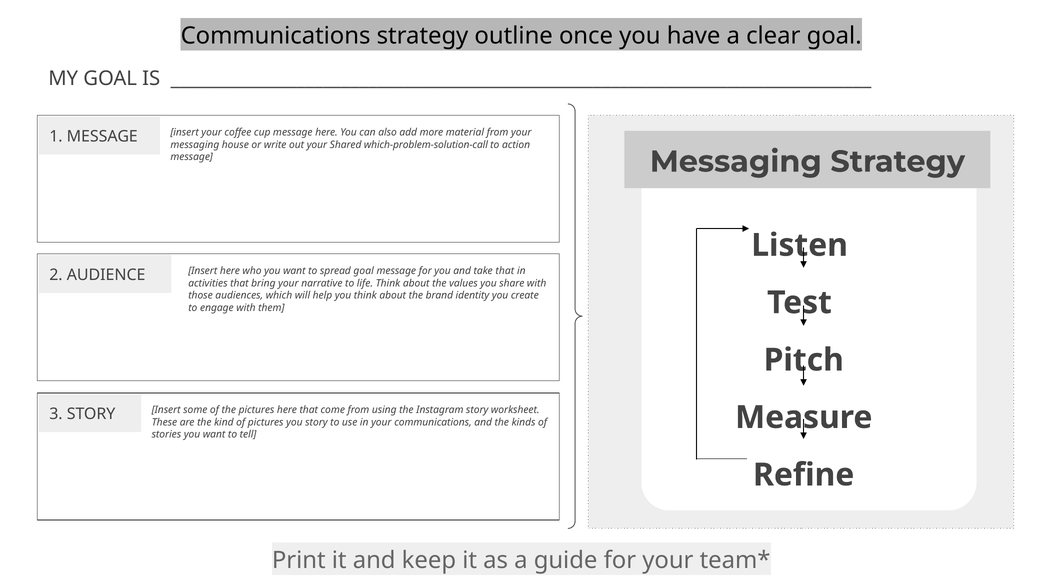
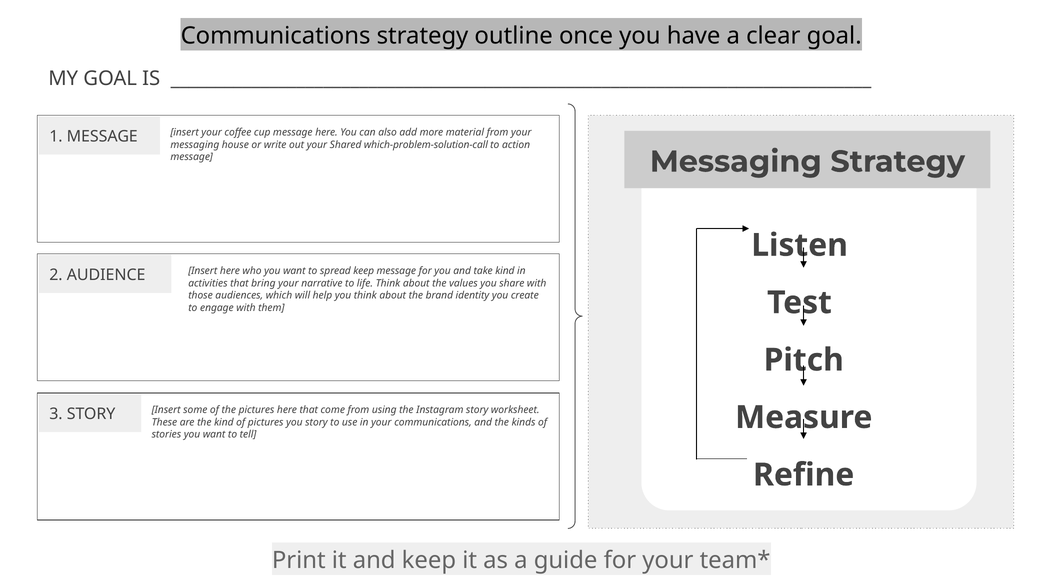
spread goal: goal -> keep (364, 271)
take that: that -> kind (505, 271)
